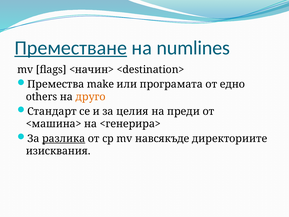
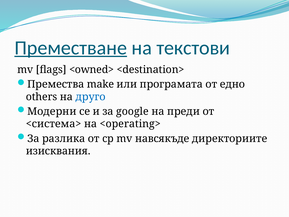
numlines: numlines -> текстови (193, 48)
<начин>: <начин> -> <owned> (92, 70)
друго colour: orange -> blue (91, 97)
Стандарт: Стандарт -> Модерни (52, 111)
целия: целия -> google (132, 111)
<машина>: <машина> -> <система> (54, 124)
<генерира>: <генерира> -> <operating> (130, 124)
разлика underline: present -> none (64, 138)
